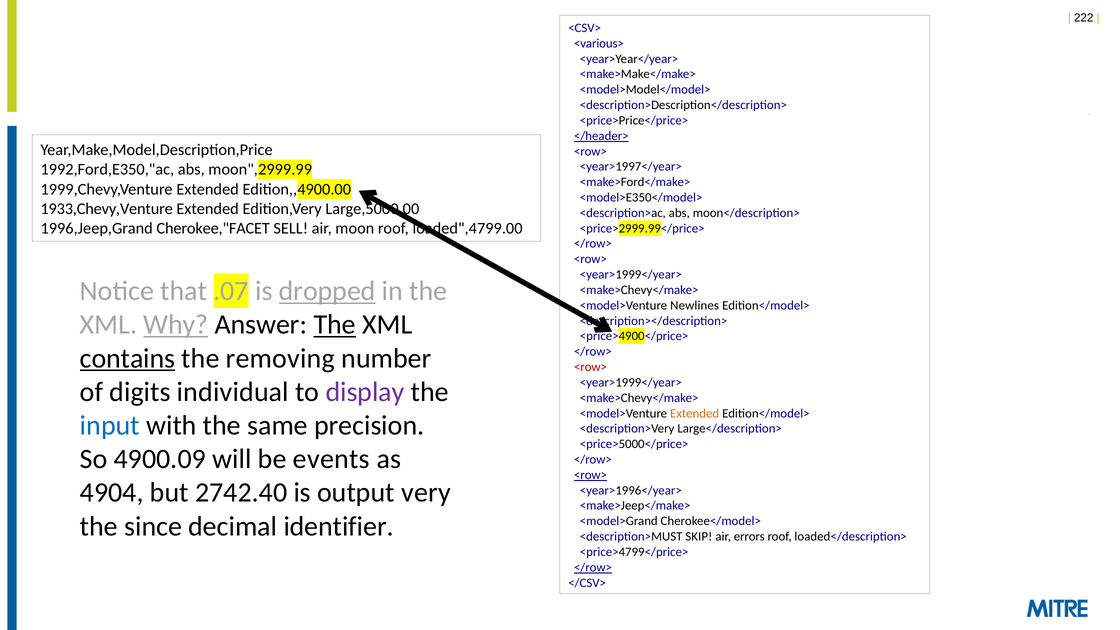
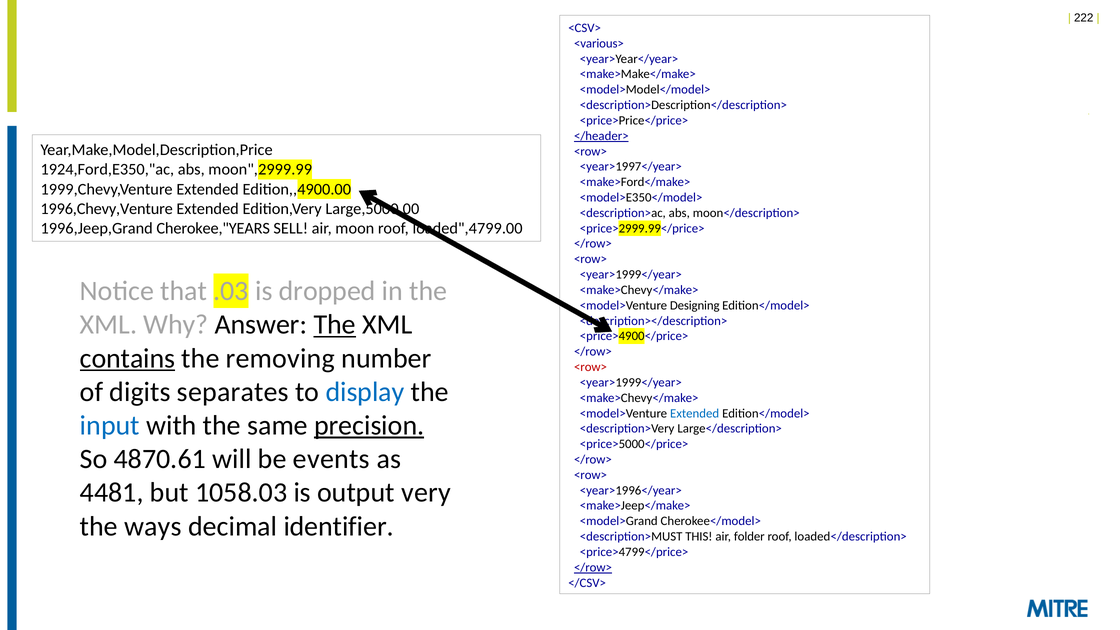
1992,Ford,E350,"ac: 1992,Ford,E350,"ac -> 1924,Ford,E350,"ac (107, 170)
1933,Chevy,Venture: 1933,Chevy,Venture -> 1996,Chevy,Venture (107, 209)
Cherokee,"FACET: Cherokee,"FACET -> Cherokee,"YEARS (213, 228)
.07: .07 -> .03 (231, 291)
dropped underline: present -> none (327, 291)
Newlines: Newlines -> Designing (695, 305)
Why underline: present -> none (176, 325)
individual: individual -> separates (233, 392)
display colour: purple -> blue (365, 392)
Extended colour: orange -> blue (695, 413)
precision underline: none -> present (369, 426)
4900.09: 4900.09 -> 4870.61 (160, 459)
<row> underline: present -> none (591, 475)
4904: 4904 -> 4481 (112, 493)
2742.40: 2742.40 -> 1058.03 (241, 493)
since: since -> ways (153, 526)
SKIP: SKIP -> THIS (699, 537)
errors: errors -> folder (749, 537)
